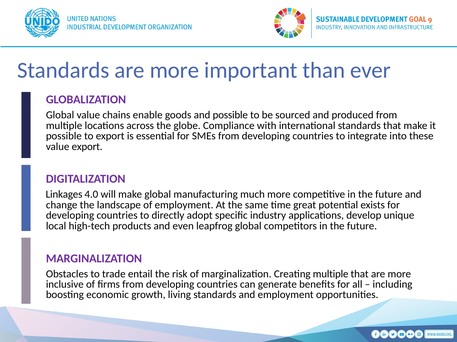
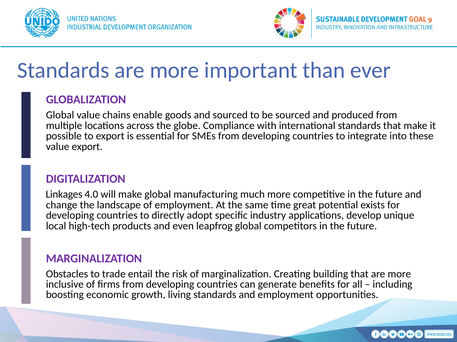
and possible: possible -> sourced (230, 115)
Creating multiple: multiple -> building (331, 274)
